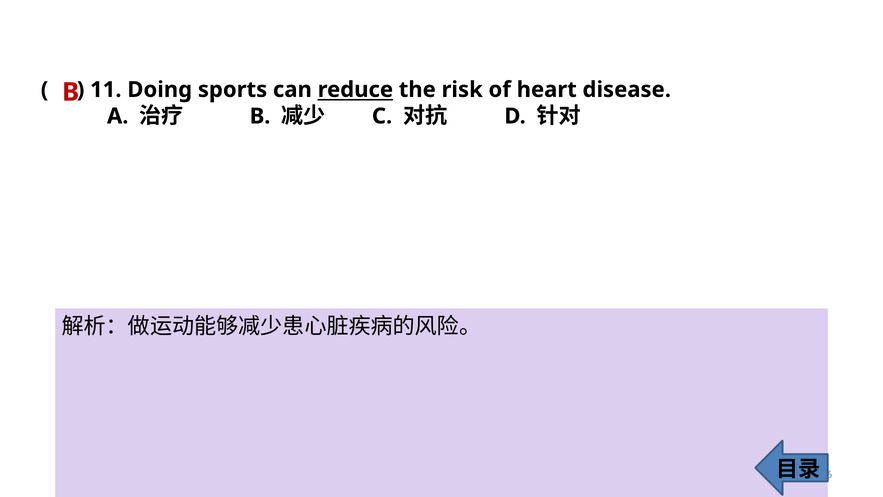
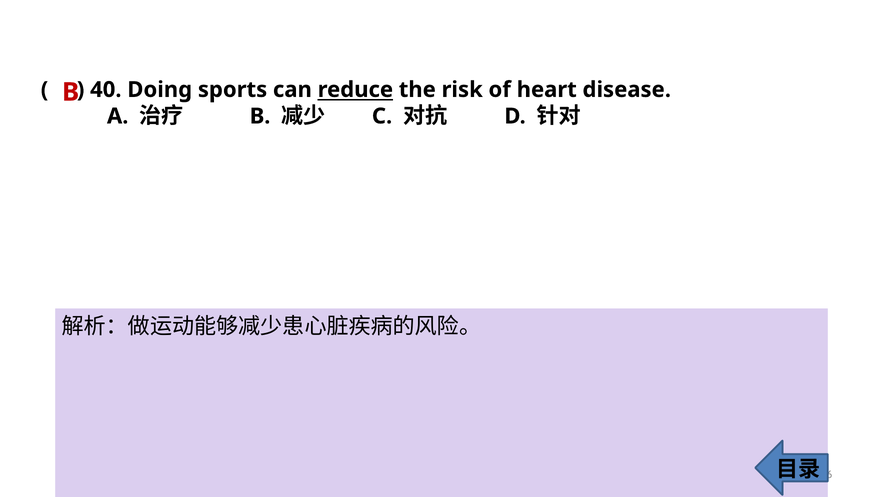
11: 11 -> 40 (106, 90)
